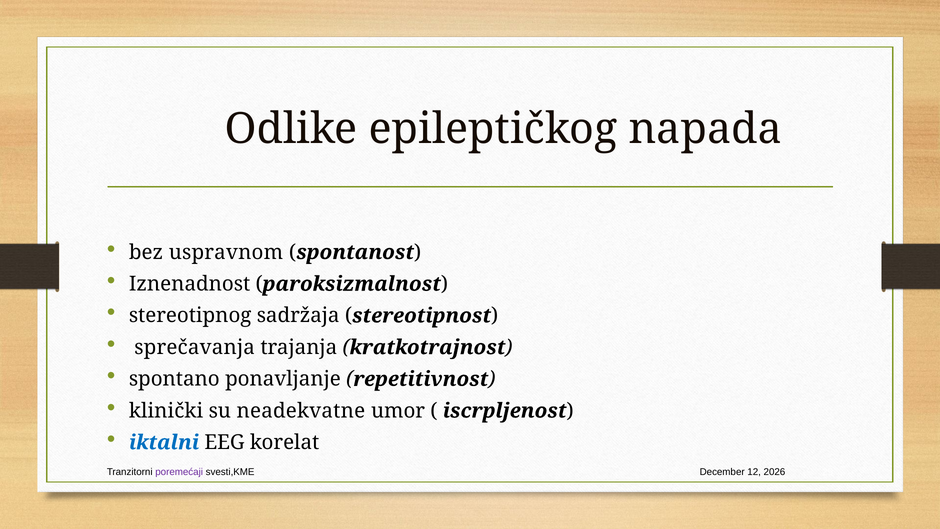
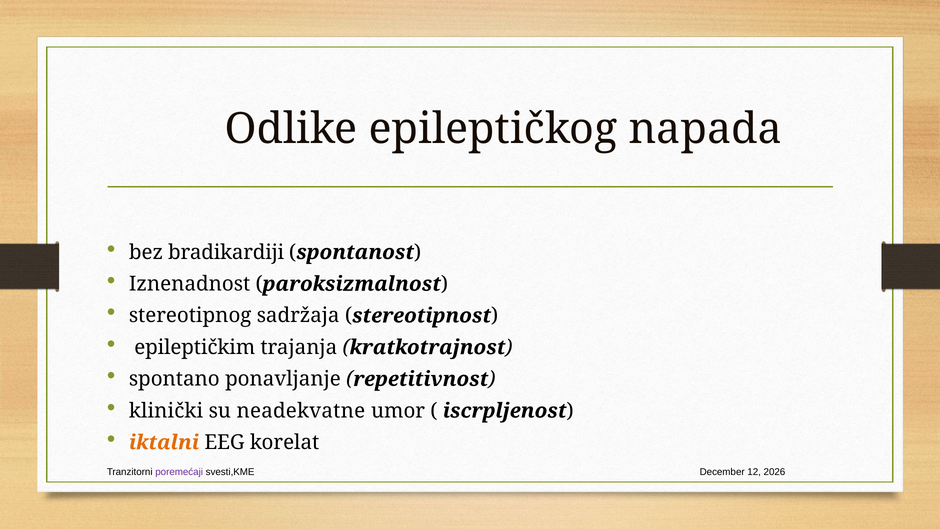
uspravnom: uspravnom -> bradikardiji (226, 252)
sprečavanja: sprečavanja -> epileptičkim (195, 347)
iktalni colour: blue -> orange (164, 442)
